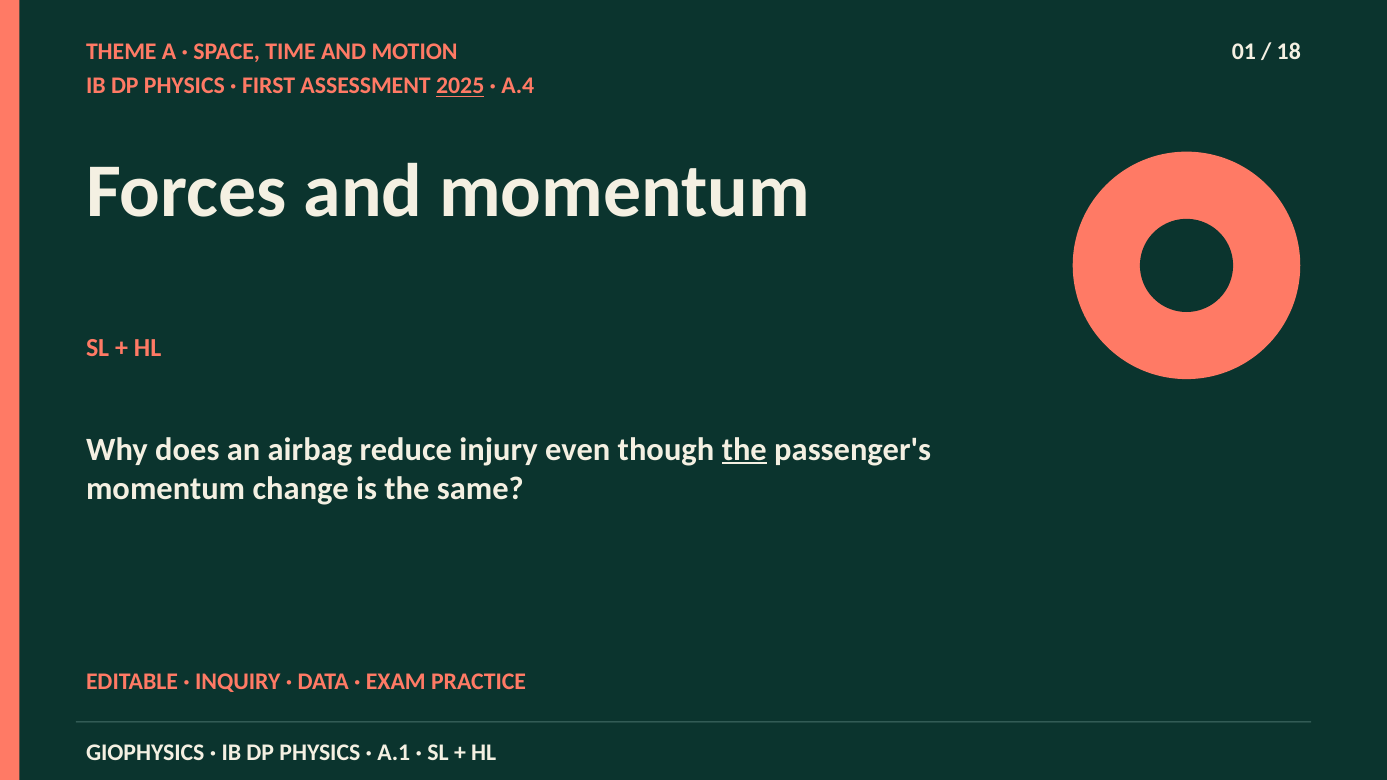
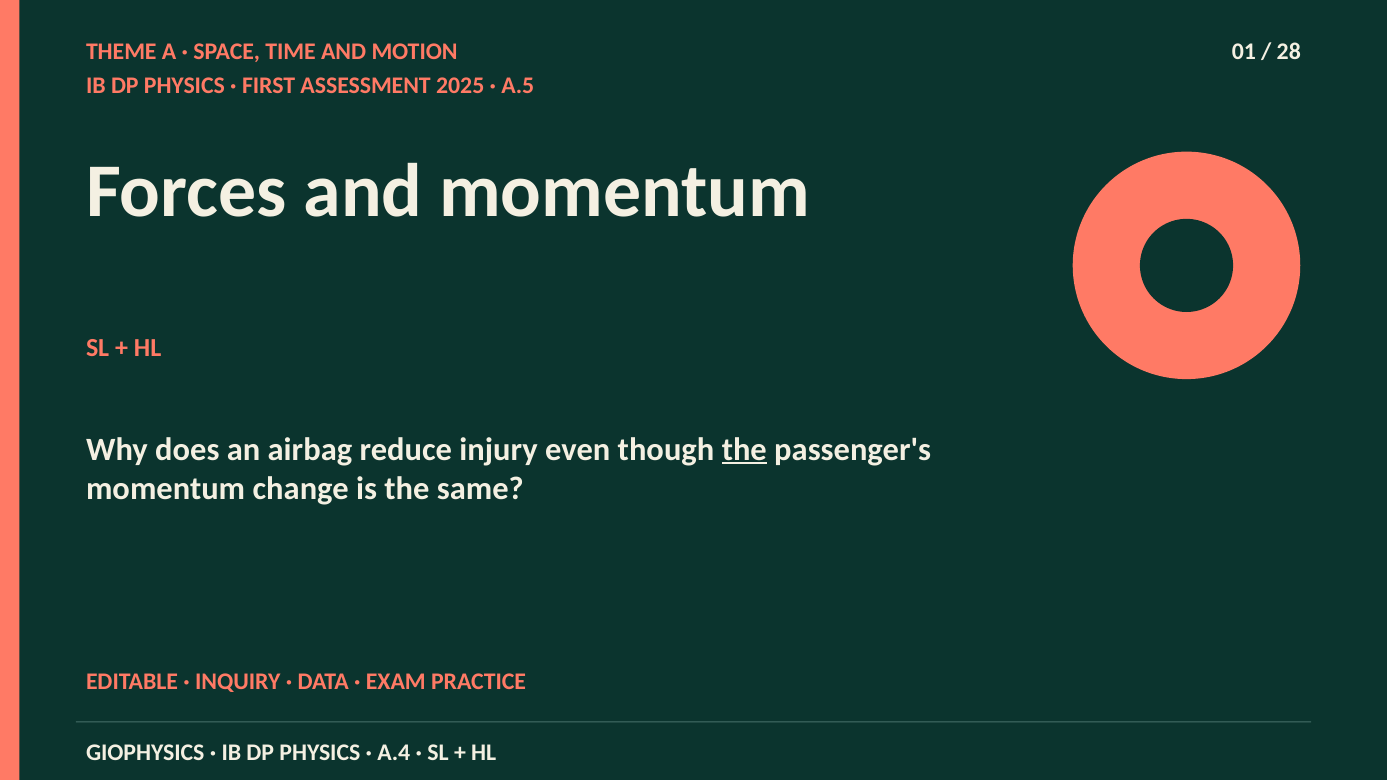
18: 18 -> 28 (1289, 51)
2025 underline: present -> none (460, 86)
A.4: A.4 -> A.5 (518, 86)
A.1: A.1 -> A.4 (394, 752)
